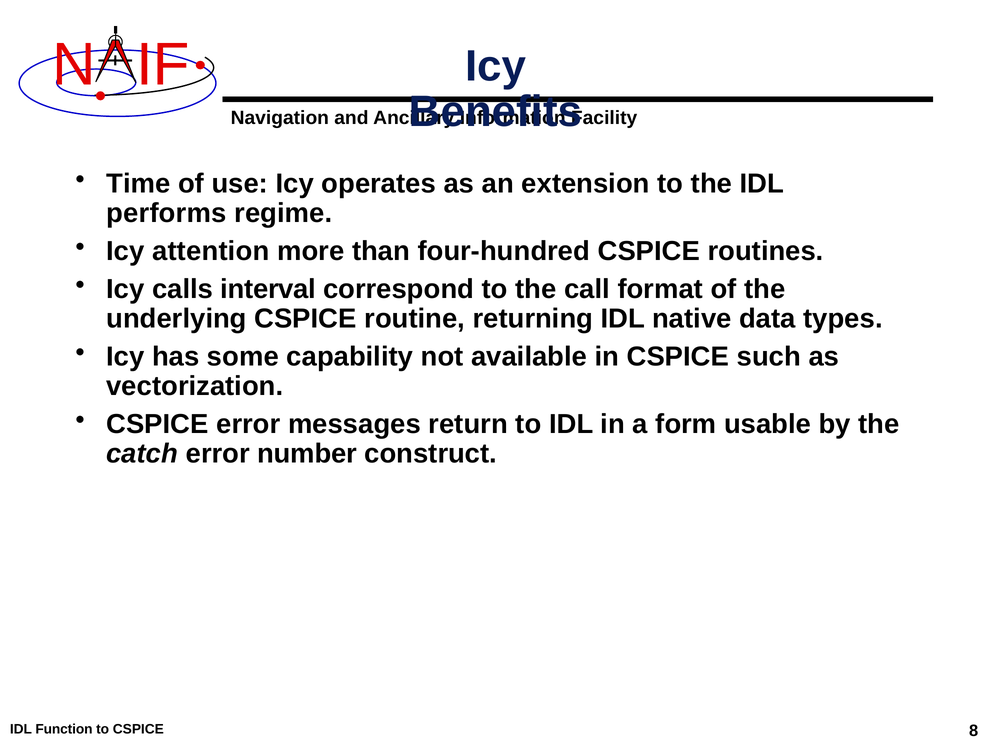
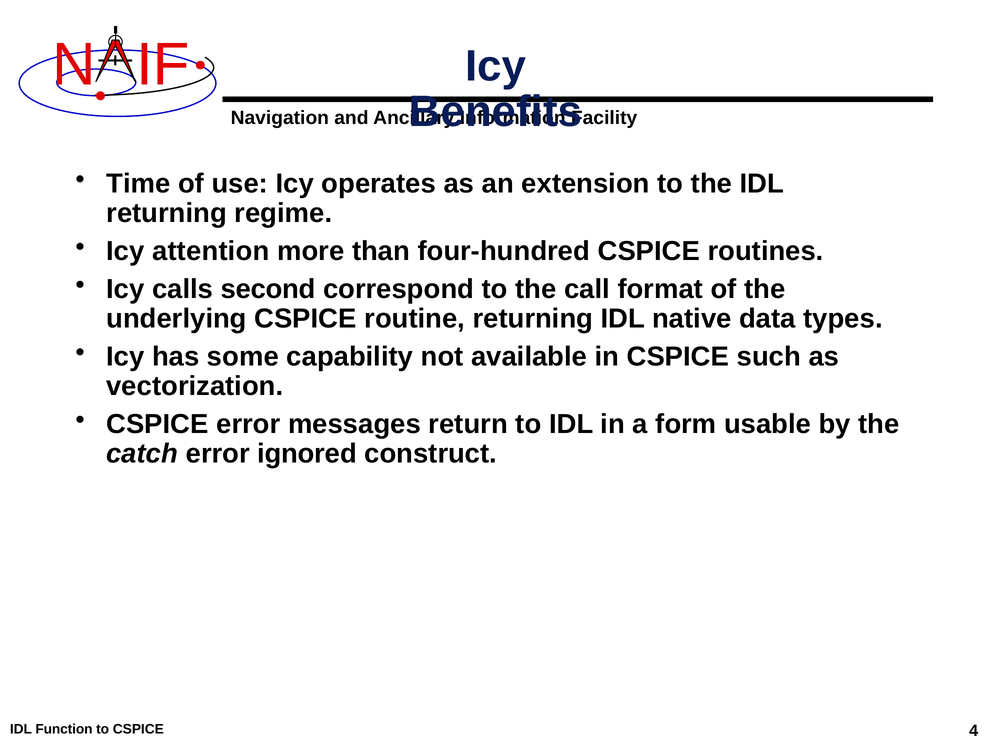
performs: performs -> returning (167, 213)
interval: interval -> second (268, 289)
number: number -> ignored (307, 454)
8: 8 -> 4 (974, 731)
